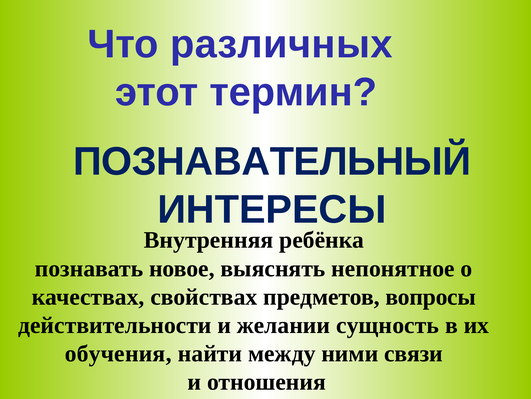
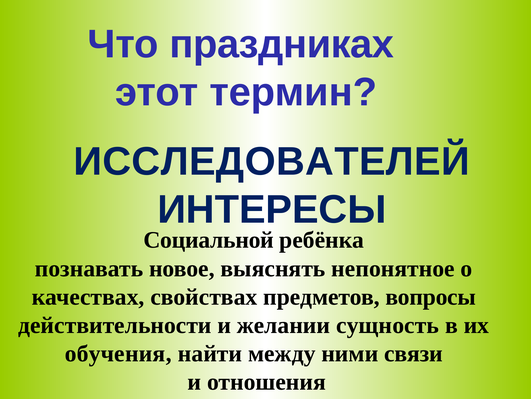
различных: различных -> праздниках (282, 44)
ПОЗНАВАТЕЛЬНЫЙ: ПОЗНАВАТЕЛЬНЫЙ -> ИССЛЕДОВАТЕЛЕЙ (272, 162)
Внутренняя: Внутренняя -> Социальной (209, 240)
